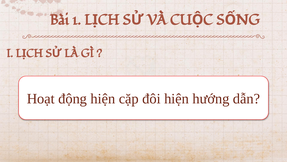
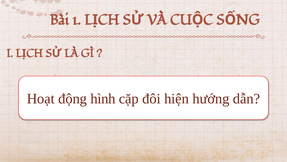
động hiện: hiện -> hình (103, 99)
